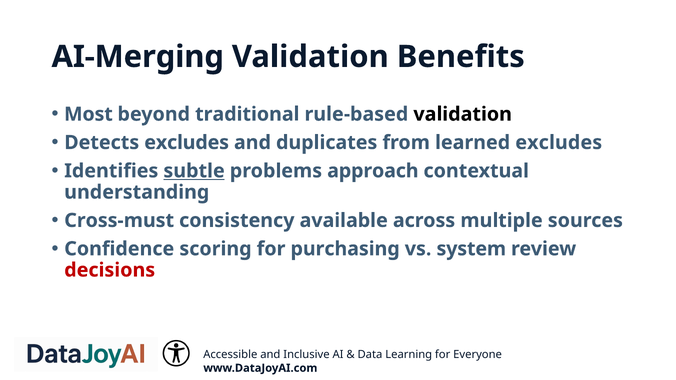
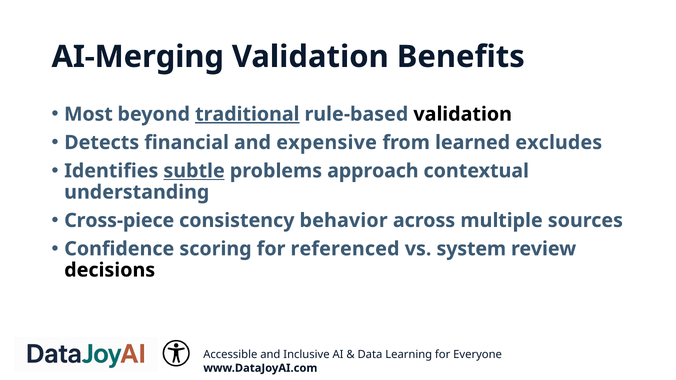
traditional underline: none -> present (247, 114)
Detects excludes: excludes -> financial (187, 143)
duplicates: duplicates -> expensive (327, 143)
Cross-must: Cross-must -> Cross-piece (119, 221)
available: available -> behavior (344, 221)
purchasing: purchasing -> referenced (345, 249)
decisions colour: red -> black (110, 270)
